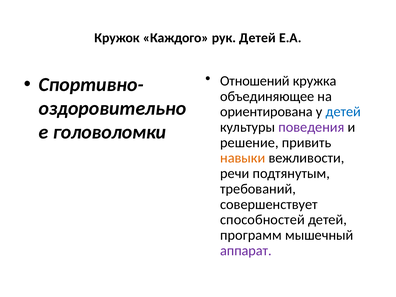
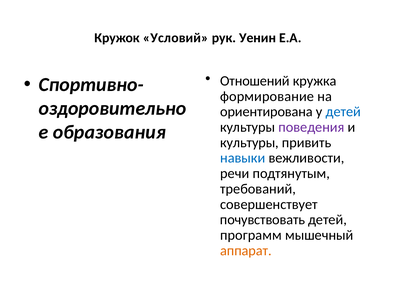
Каждого: Каждого -> Условий (176, 38)
рук Детей: Детей -> Уенин (258, 38)
объединяющее: объединяющее -> формирование (267, 96)
головоломки: головоломки -> образования (109, 132)
решение: решение -> культуры (249, 143)
навыки colour: orange -> blue (243, 158)
способностей: способностей -> почувствовать (263, 220)
аппарат colour: purple -> orange (246, 251)
